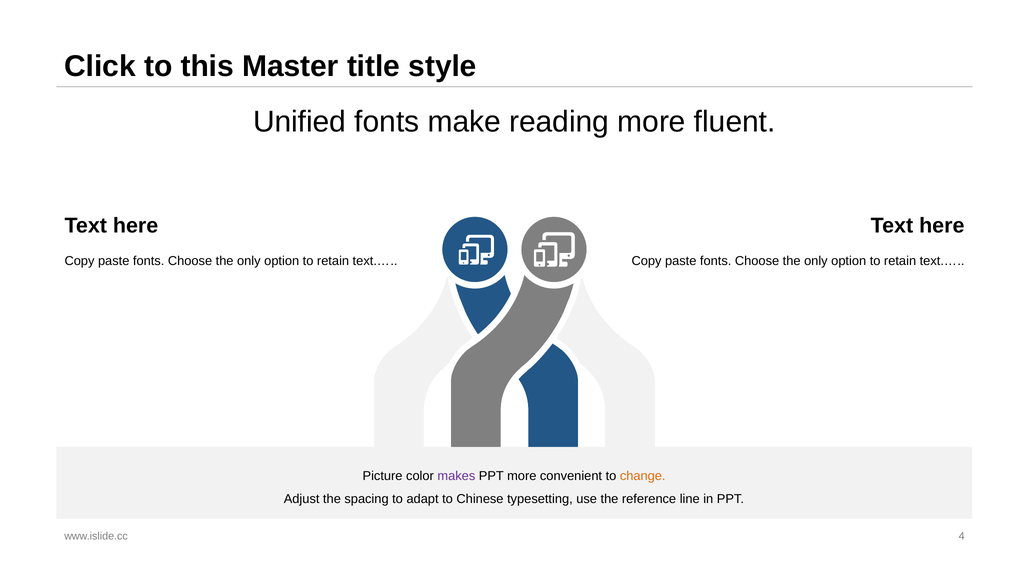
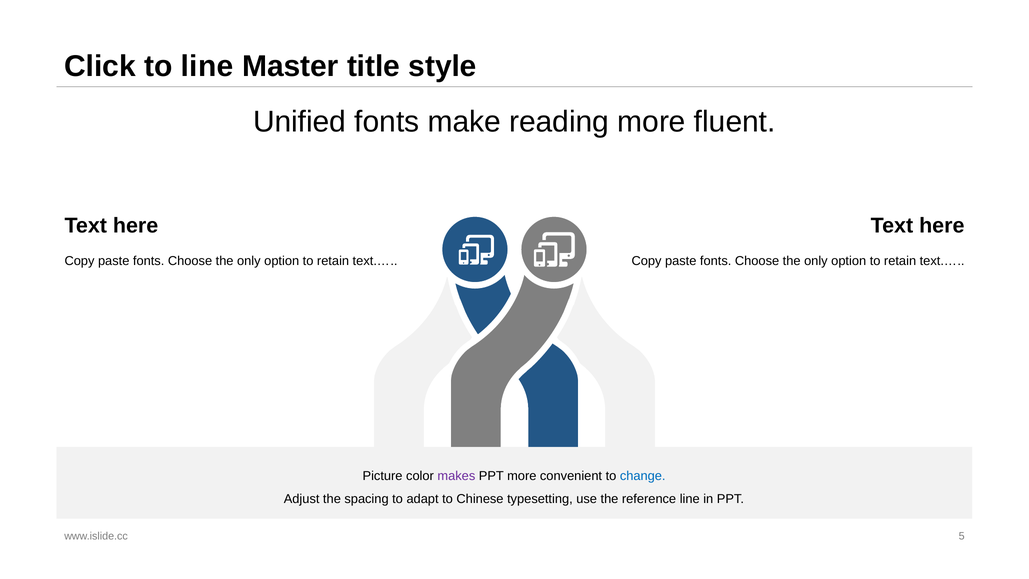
to this: this -> line (207, 67)
change colour: orange -> blue (643, 476)
4: 4 -> 5 (962, 536)
